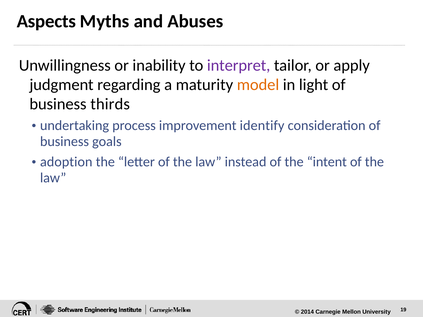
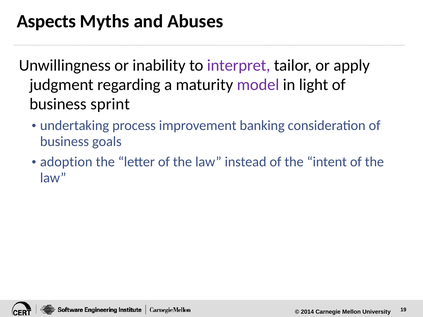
model colour: orange -> purple (258, 85)
thirds: thirds -> sprint (110, 104)
identify: identify -> banking (262, 126)
